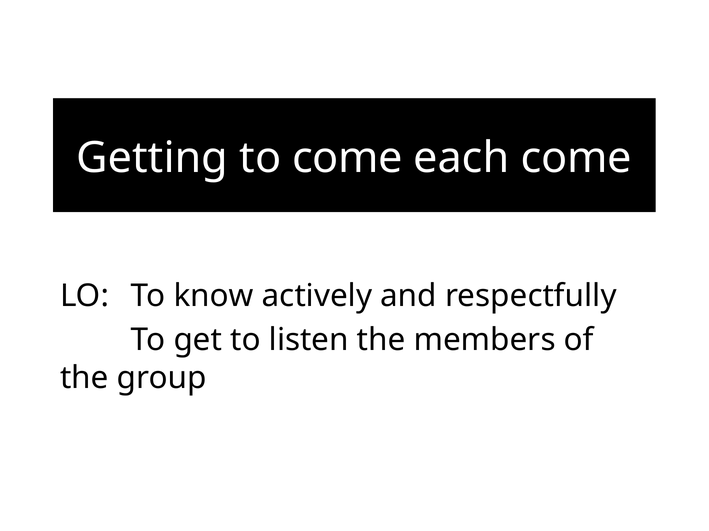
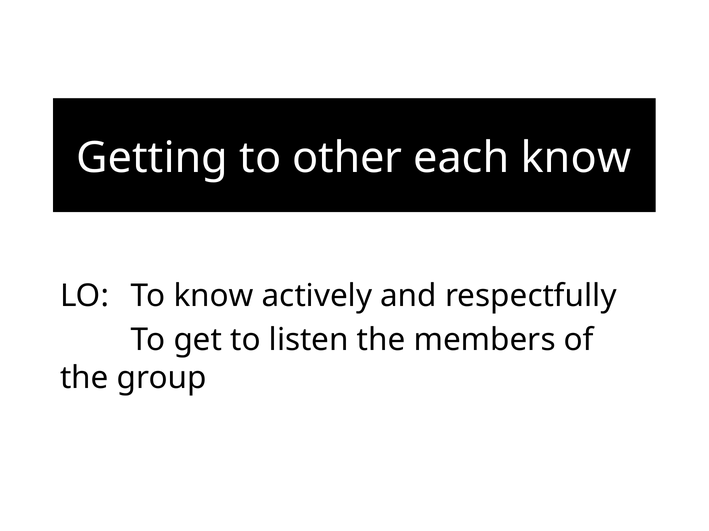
to come: come -> other (347, 158)
each come: come -> know (576, 158)
